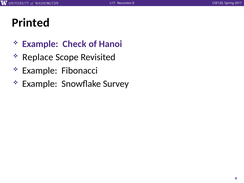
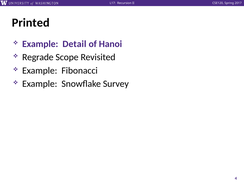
Check: Check -> Detail (74, 44)
Replace: Replace -> Regrade (38, 57)
